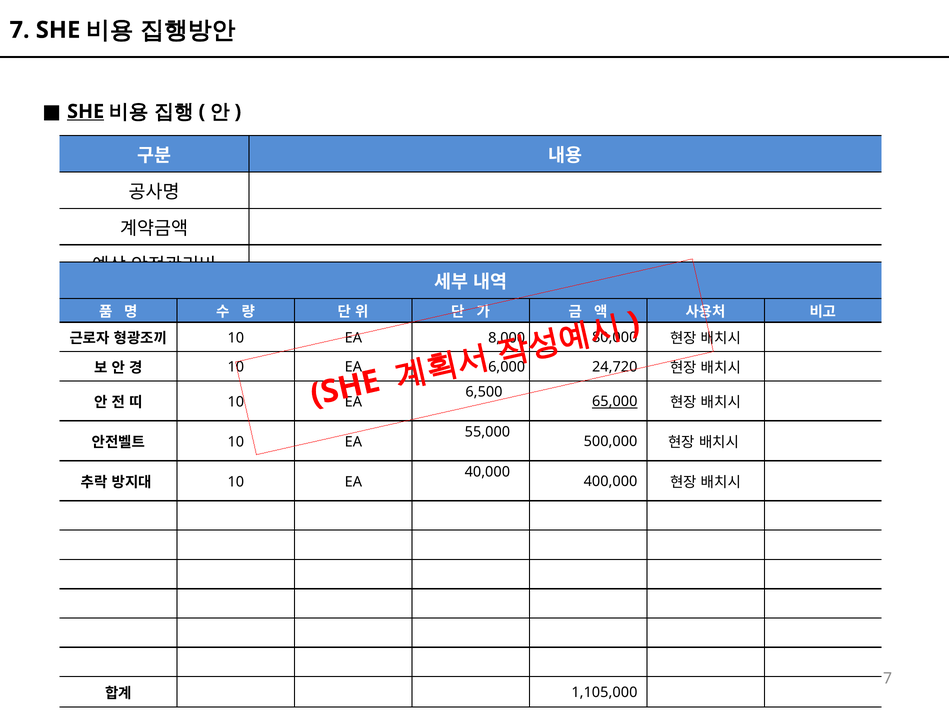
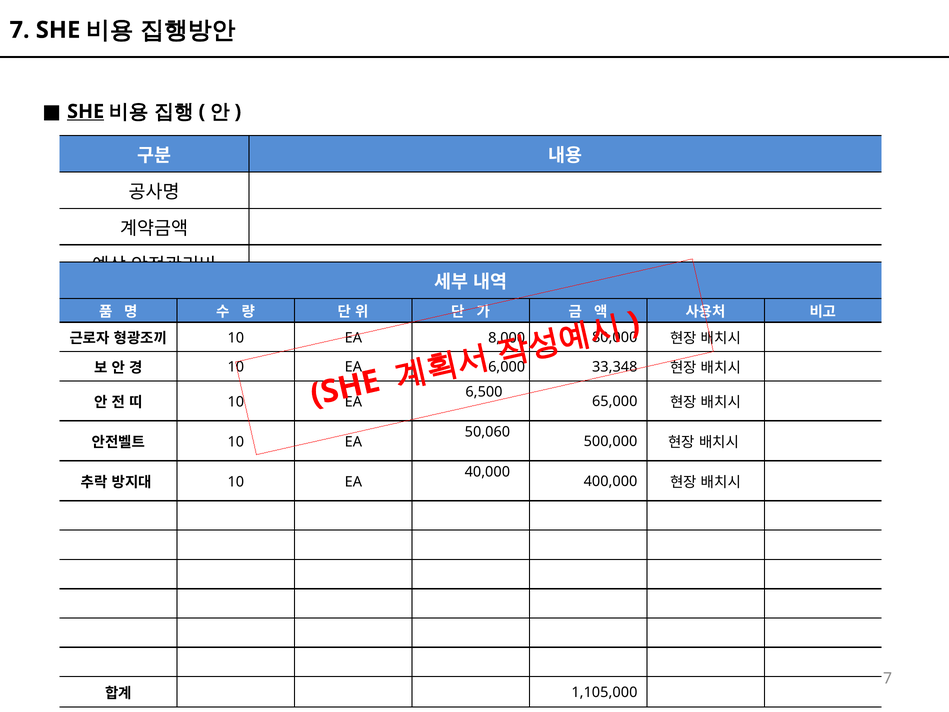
24,720: 24,720 -> 33,348 (615, 367)
65,000 underline: present -> none (615, 401)
55,000: 55,000 -> 50,060 (487, 432)
